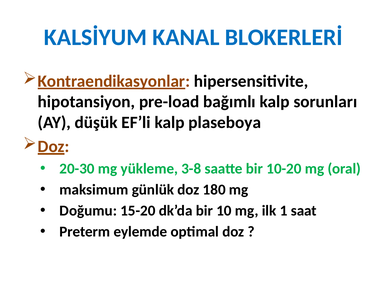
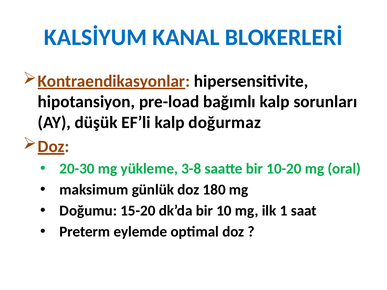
plaseboya: plaseboya -> doğurmaz (225, 123)
